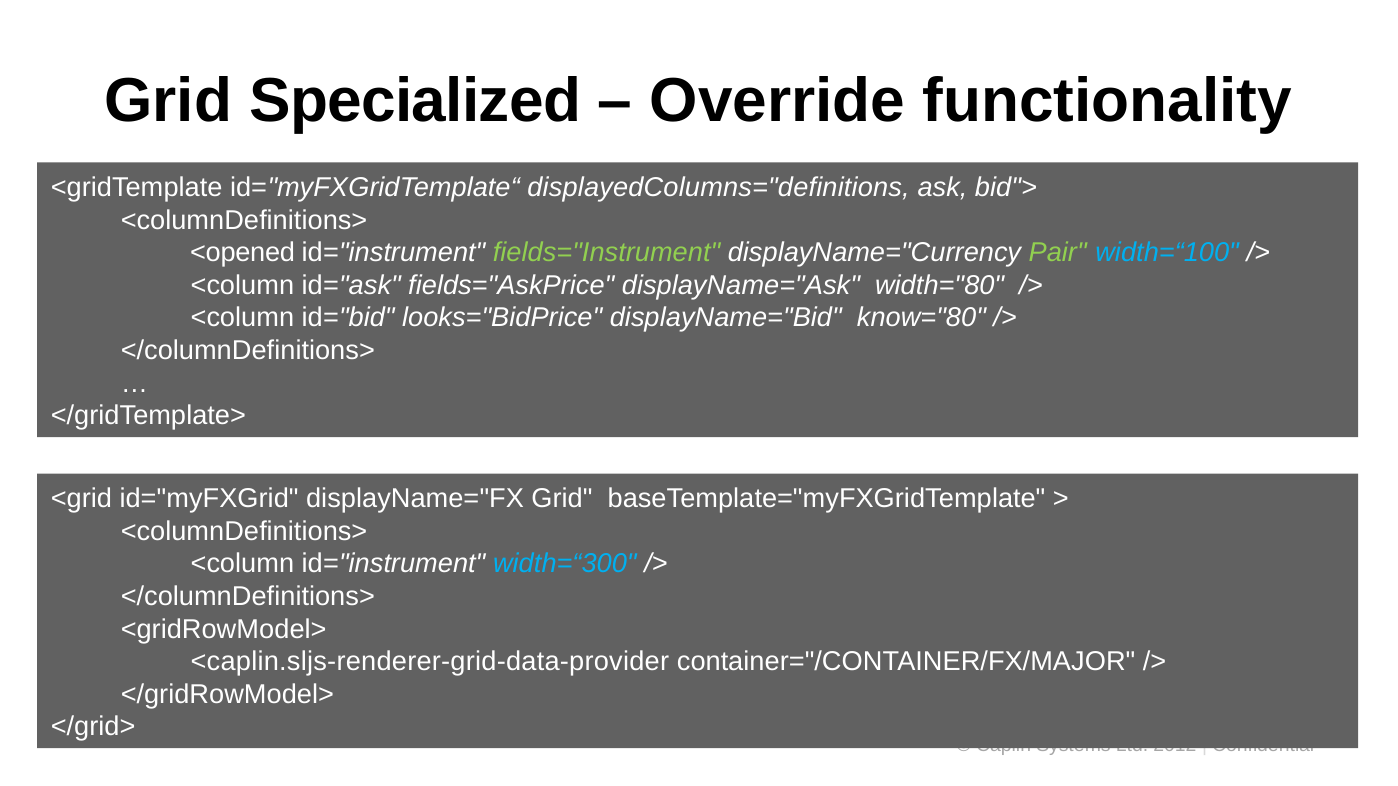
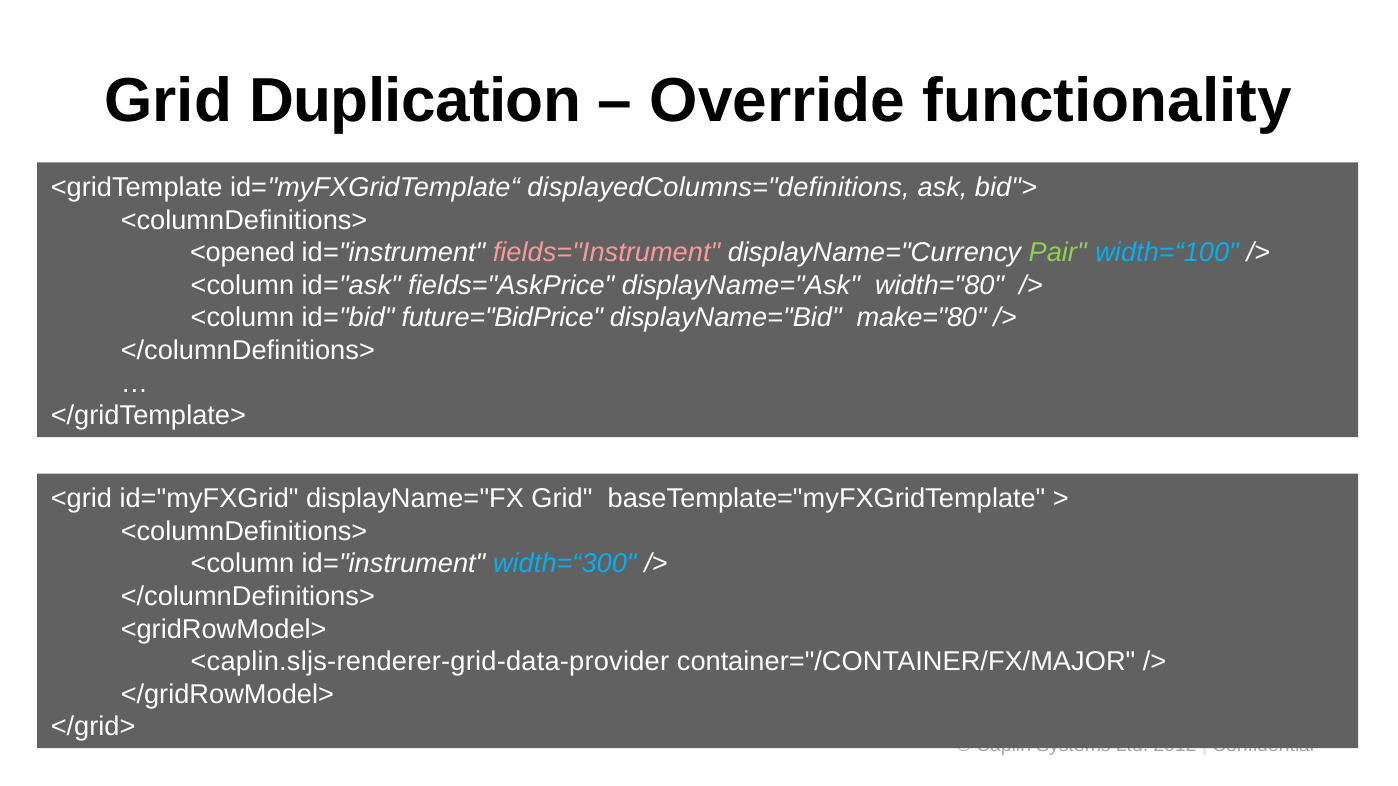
Specialized: Specialized -> Duplication (415, 101)
fields="Instrument colour: light green -> pink (607, 253)
looks="BidPrice: looks="BidPrice -> future="BidPrice (502, 318)
know="80: know="80 -> make="80 (922, 318)
